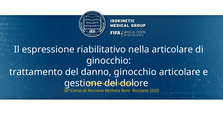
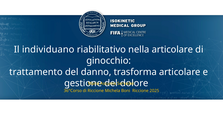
espressione: espressione -> individuano (48, 49)
danno ginocchio: ginocchio -> trasforma (135, 72)
